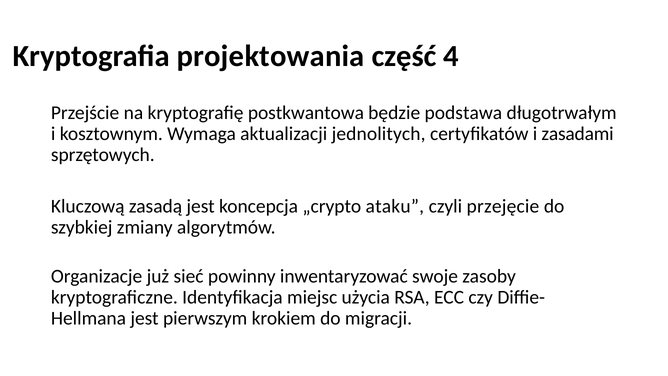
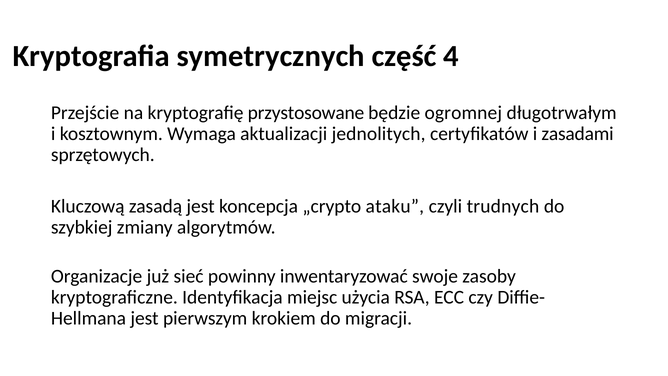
projektowania: projektowania -> symetrycznych (271, 56)
postkwantowa: postkwantowa -> przystosowane (306, 113)
podstawa: podstawa -> ogromnej (463, 113)
przejęcie: przejęcie -> trudnych (503, 206)
